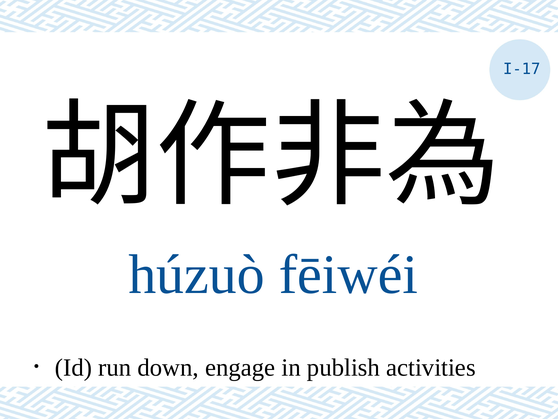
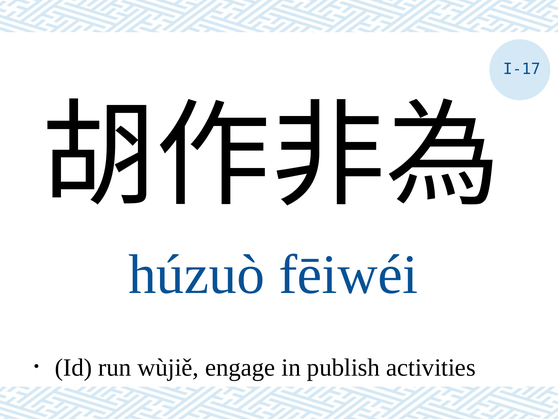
down: down -> wùjiě (168, 367)
